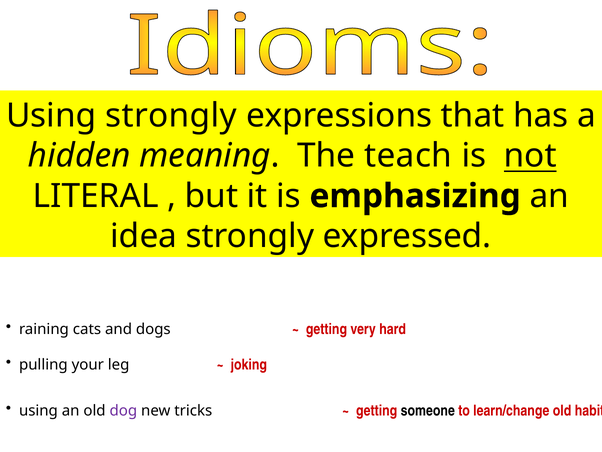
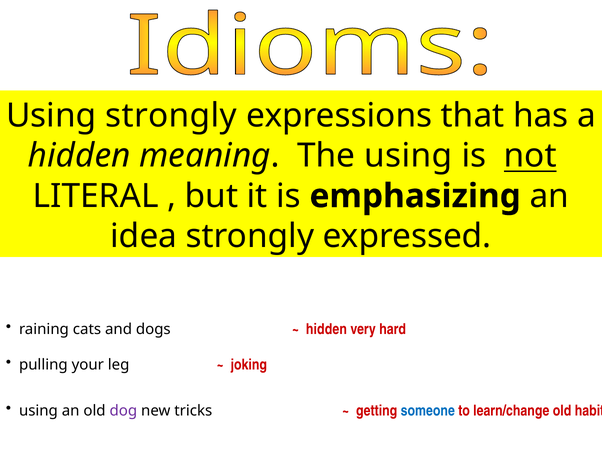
The teach: teach -> using (408, 156)
getting: getting -> hidden (326, 329)
someone colour: black -> blue (428, 410)
